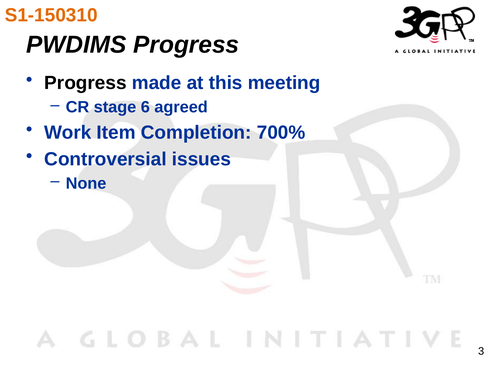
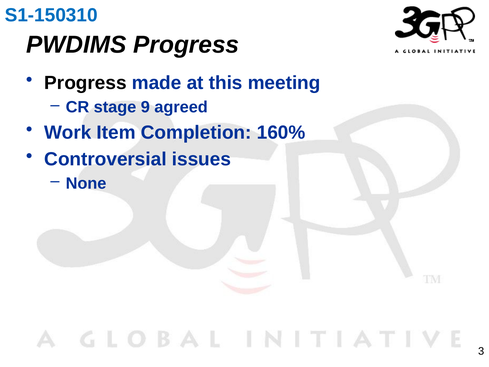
S1-150310 colour: orange -> blue (51, 15)
6: 6 -> 9 (145, 107)
700%: 700% -> 160% (281, 132)
